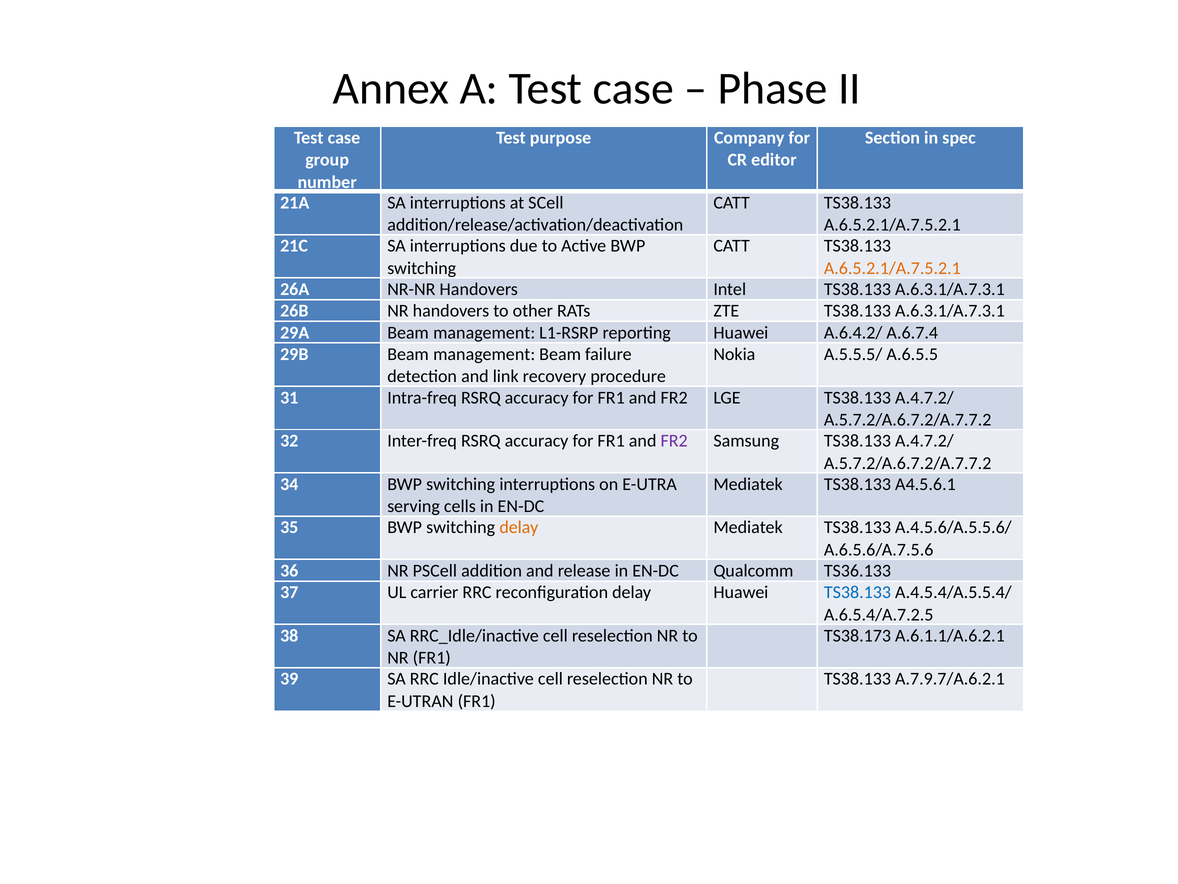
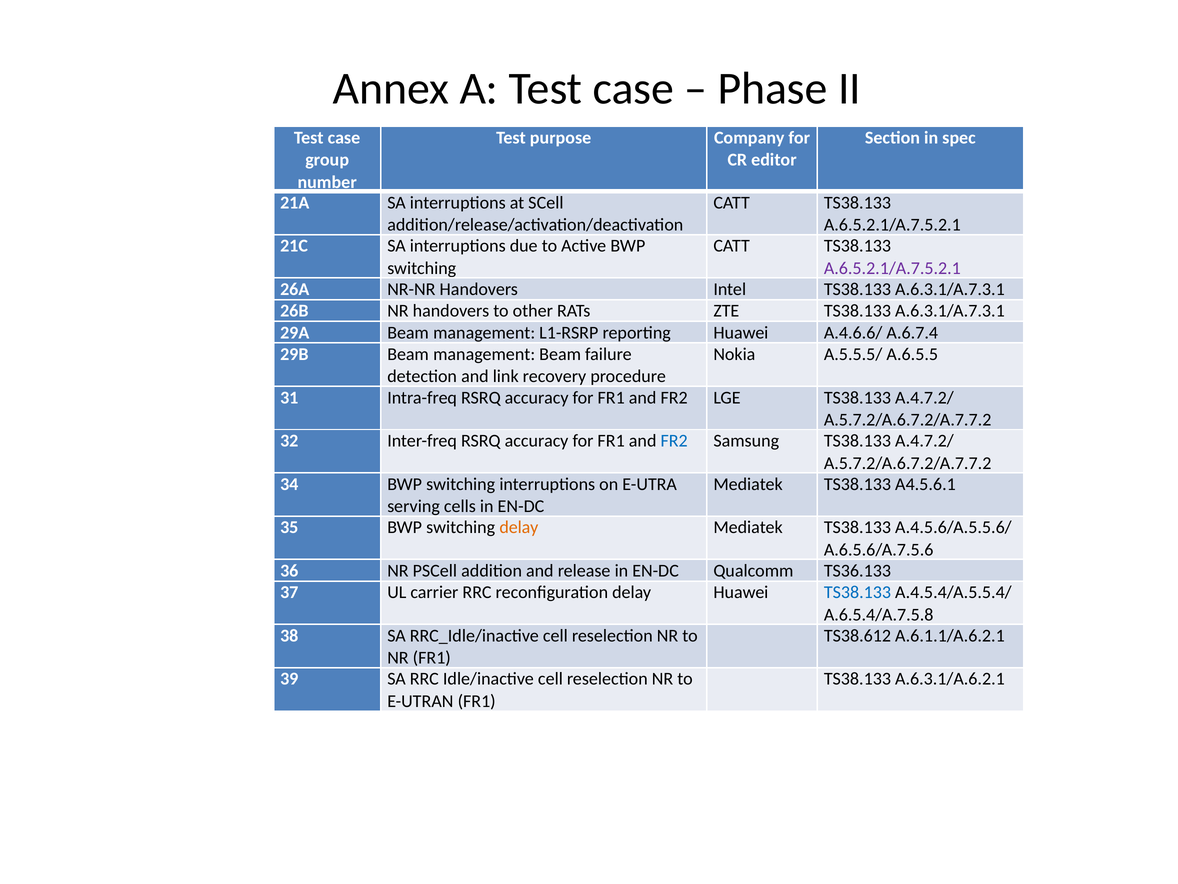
A.6.5.2.1/A.7.5.2.1 colour: orange -> purple (892, 268)
A.6.4.2/: A.6.4.2/ -> A.4.6.6/ (853, 332)
FR2 colour: purple -> blue (674, 441)
A.6.5.4/A.7.2.5: A.6.5.4/A.7.2.5 -> A.6.5.4/A.7.5.8 (879, 614)
TS38.173: TS38.173 -> TS38.612 (857, 635)
A.7.9.7/A.6.2.1: A.7.9.7/A.6.2.1 -> A.6.3.1/A.6.2.1 (950, 679)
